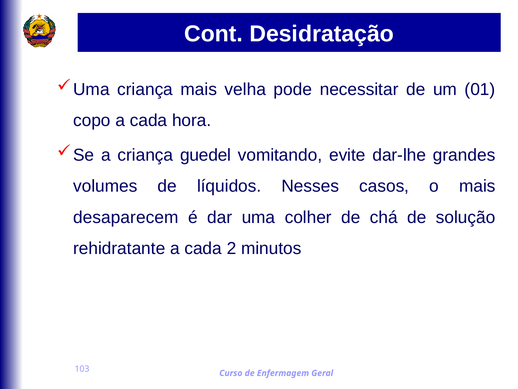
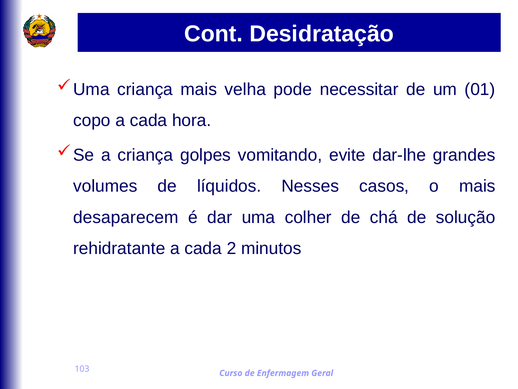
guedel: guedel -> golpes (206, 155)
